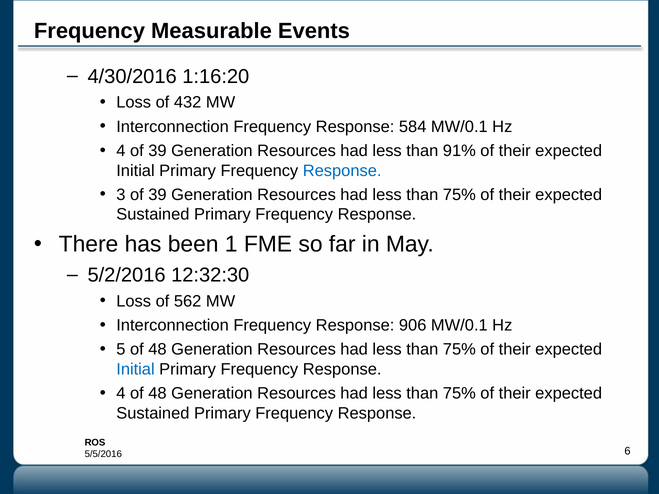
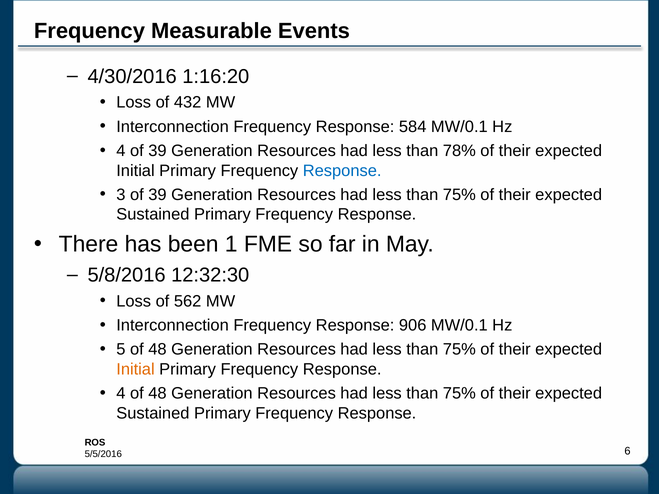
91%: 91% -> 78% (459, 151)
5/2/2016: 5/2/2016 -> 5/8/2016 (127, 275)
Initial colour: blue -> orange (136, 369)
